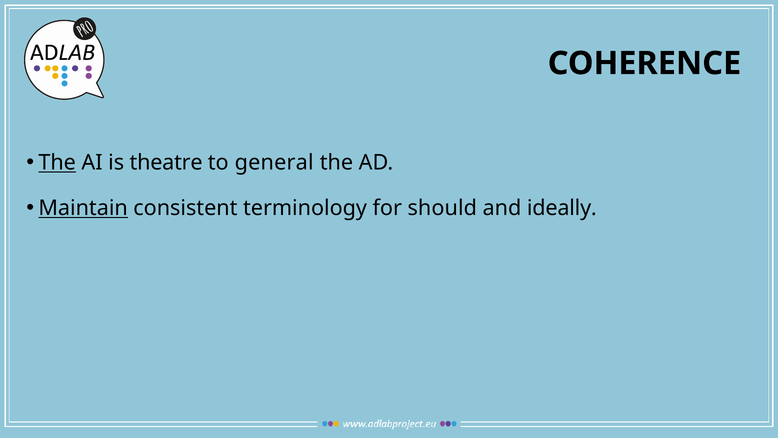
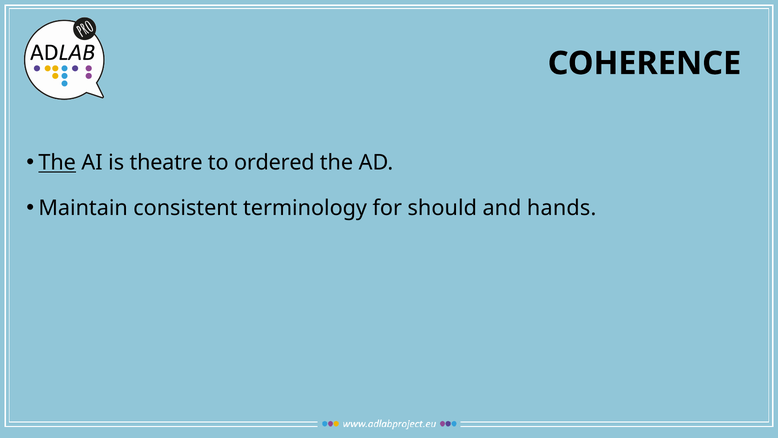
general: general -> ordered (274, 163)
Maintain underline: present -> none (83, 208)
ideally: ideally -> hands (562, 208)
